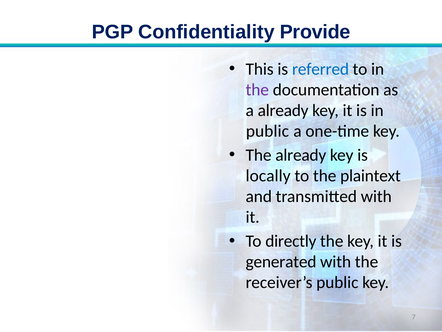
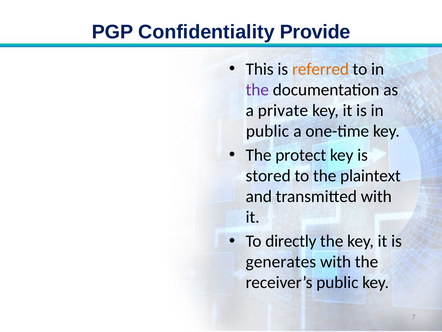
referred colour: blue -> orange (320, 69)
a already: already -> private (283, 110)
The already: already -> protect (301, 155)
locally: locally -> stored (268, 176)
generated: generated -> generates (281, 262)
